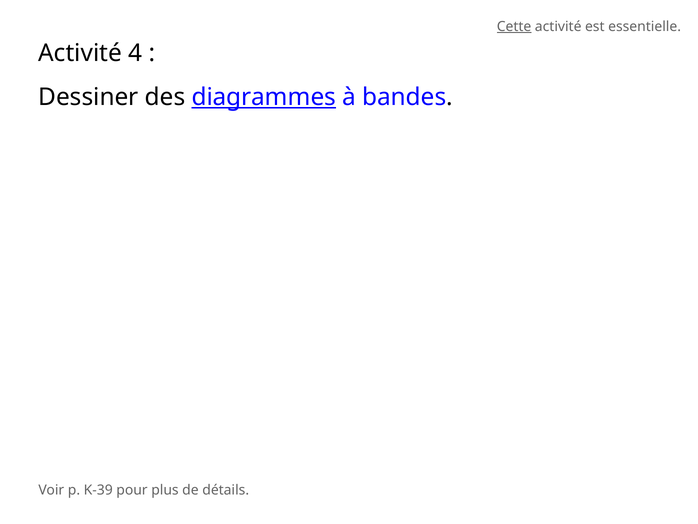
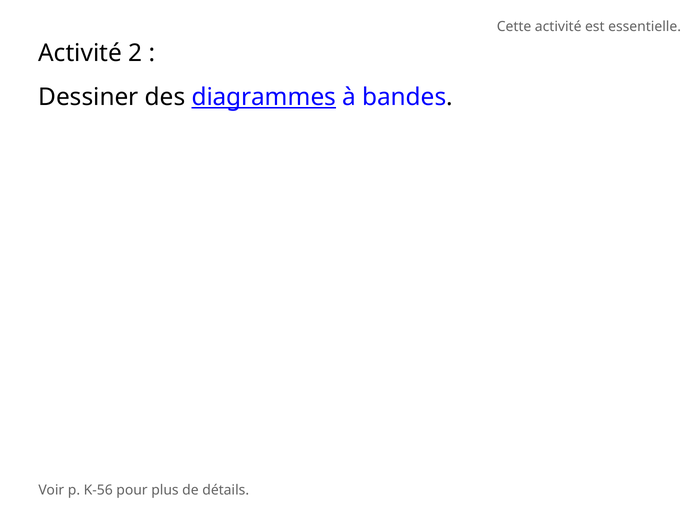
Cette underline: present -> none (514, 26)
4: 4 -> 2 (135, 53)
K-39: K-39 -> K-56 (98, 490)
